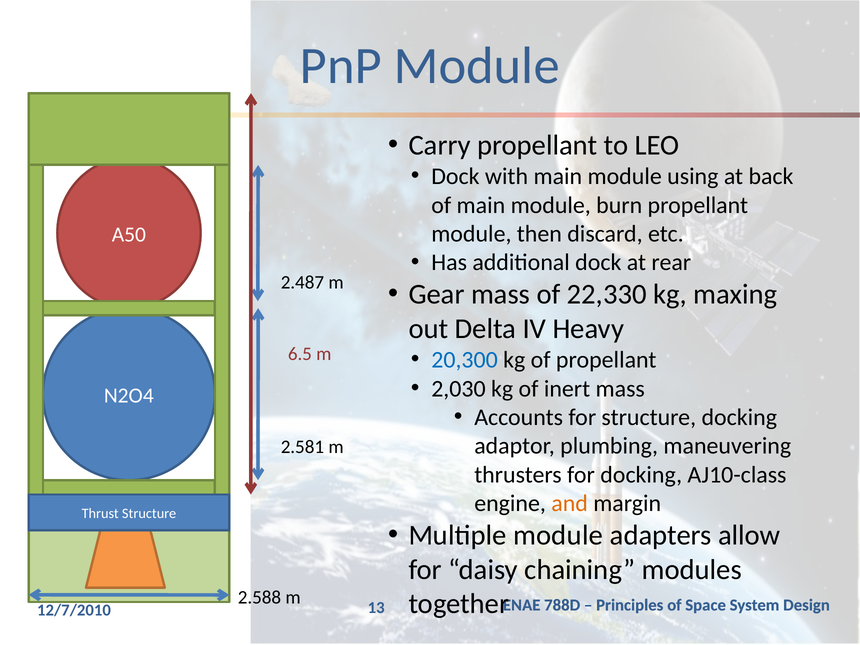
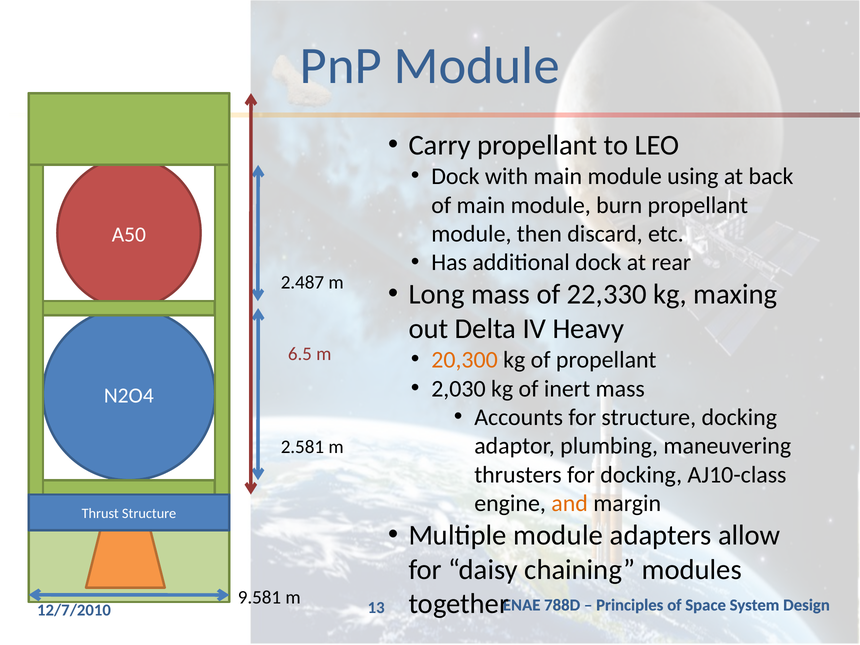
Gear: Gear -> Long (437, 294)
20,300 colour: blue -> orange (465, 360)
2.588: 2.588 -> 9.581 (259, 598)
